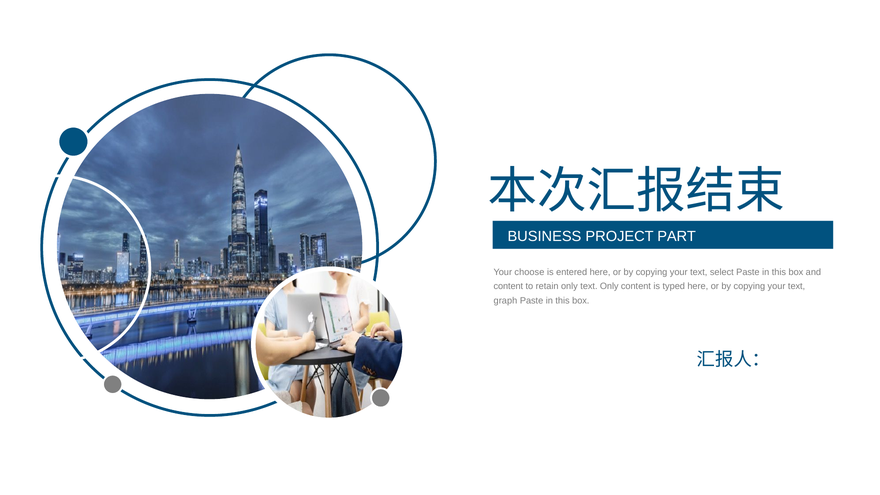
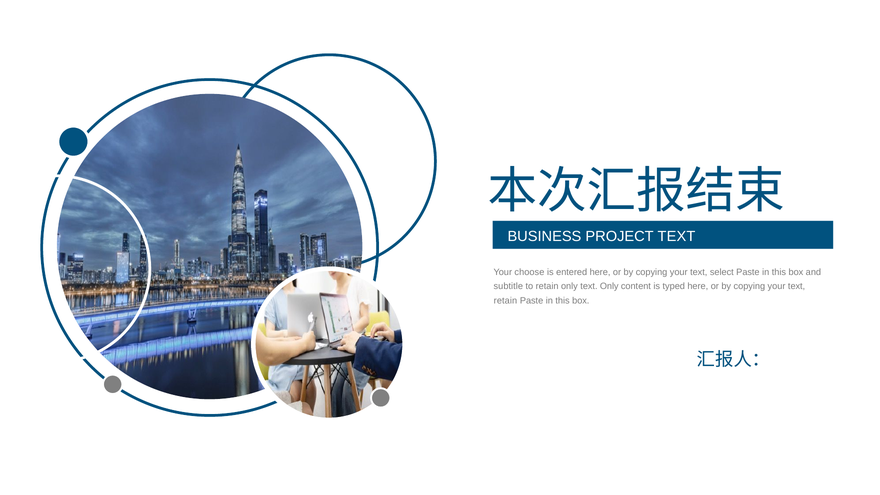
PROJECT PART: PART -> TEXT (676, 236)
content: content -> subtitle (508, 286)
graph: graph -> retain (505, 301)
